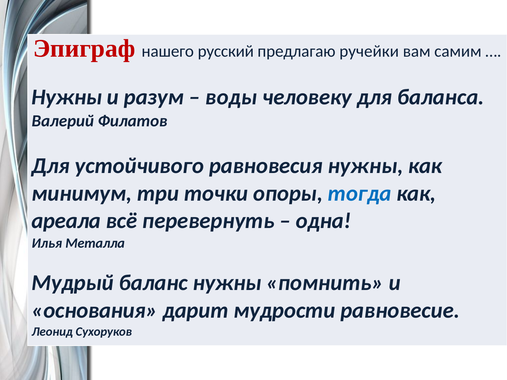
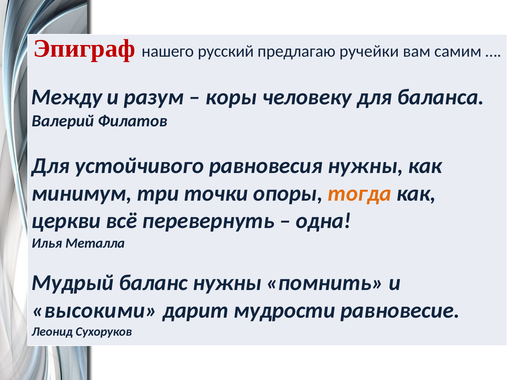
Нужны: Нужны -> Между (67, 97)
воды: воды -> коры (231, 97)
тогда colour: blue -> orange (360, 193)
ареала: ареала -> церкви (66, 221)
основания: основания -> высокими (95, 311)
